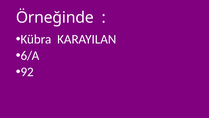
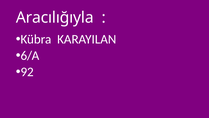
Örneğinde: Örneğinde -> Aracılığıyla (55, 18)
